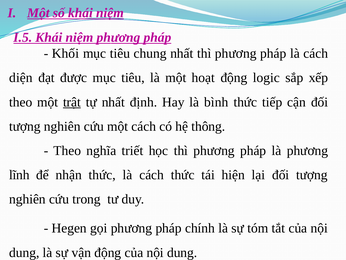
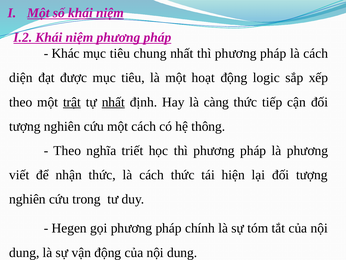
I.5: I.5 -> I.2 (23, 37)
Khối: Khối -> Khác (66, 53)
nhất underline: none -> present (113, 102)
bình: bình -> càng (216, 102)
lĩnh: lĩnh -> viết (19, 175)
